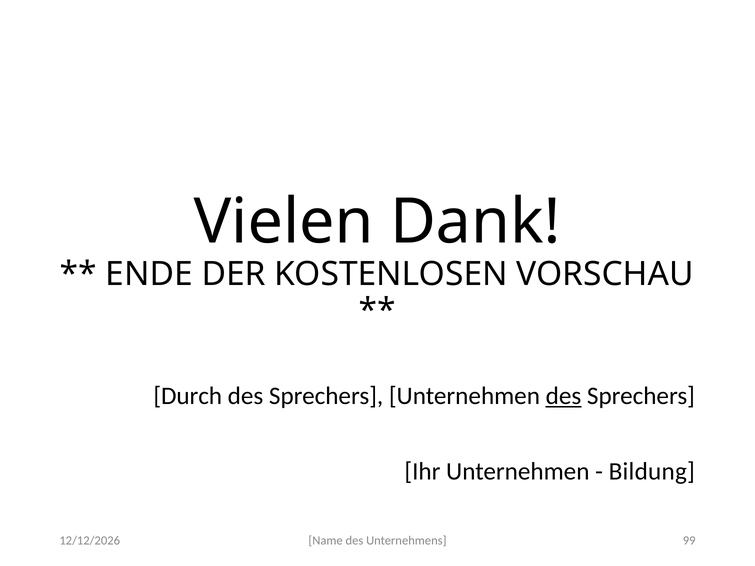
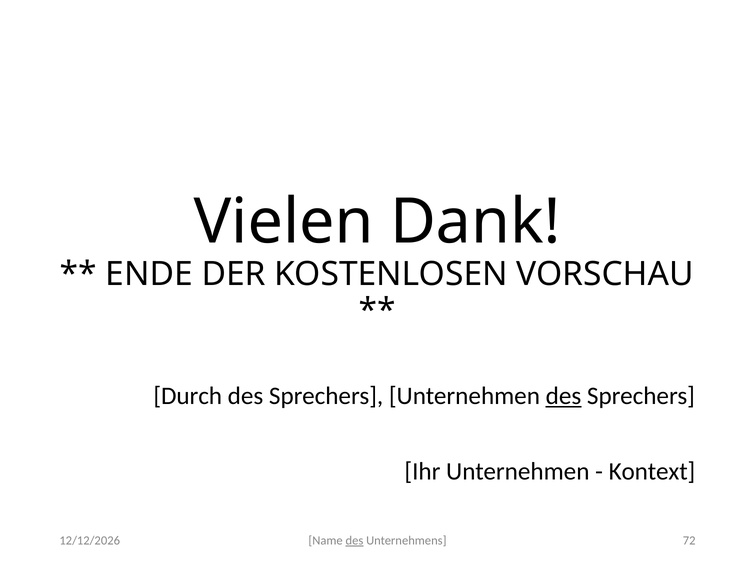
Bildung: Bildung -> Kontext (652, 472)
99: 99 -> 72 (689, 541)
des underline: none -> present (354, 541)
